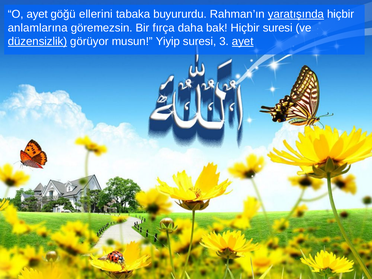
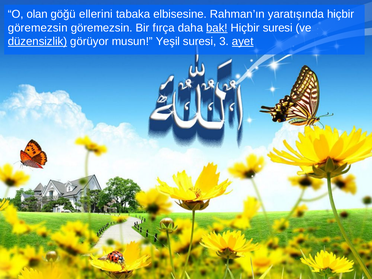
O ayet: ayet -> olan (37, 14)
buyururdu: buyururdu -> elbisesine (180, 14)
yaratışında underline: present -> none (296, 14)
anlamlarına: anlamlarına -> göremezsin (38, 28)
bak underline: none -> present (217, 28)
Yiyip: Yiyip -> Yeşil (168, 41)
